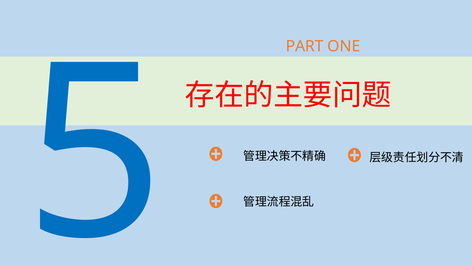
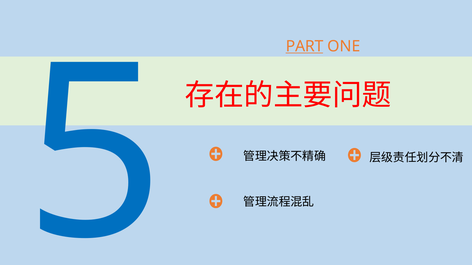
PART underline: none -> present (305, 46)
